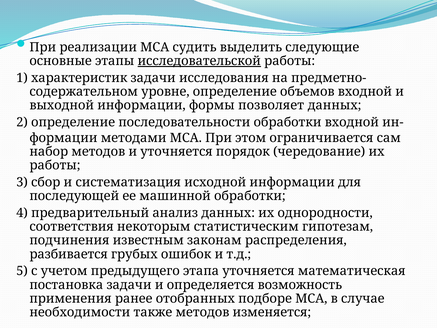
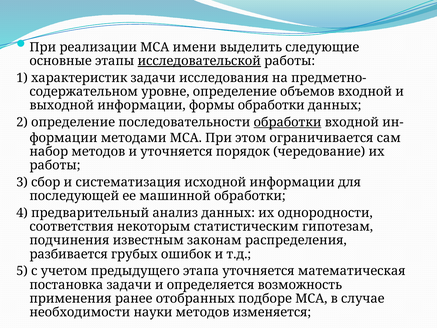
судить: судить -> имени (194, 47)
формы позволяет: позволяет -> обработки (271, 105)
обработки underline: none -> present (288, 122)
также: также -> науки (153, 312)
